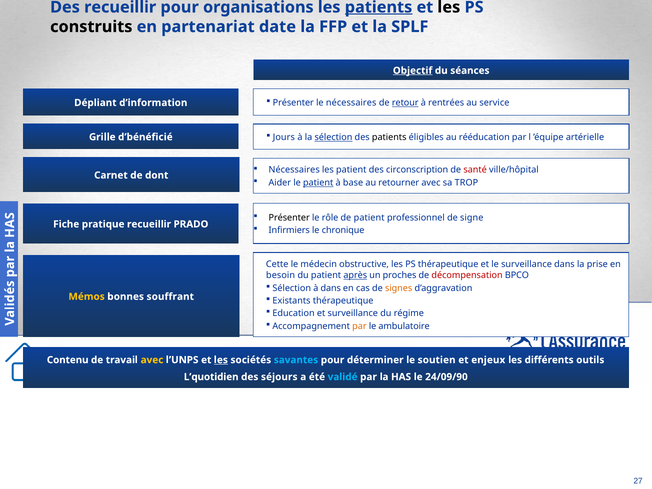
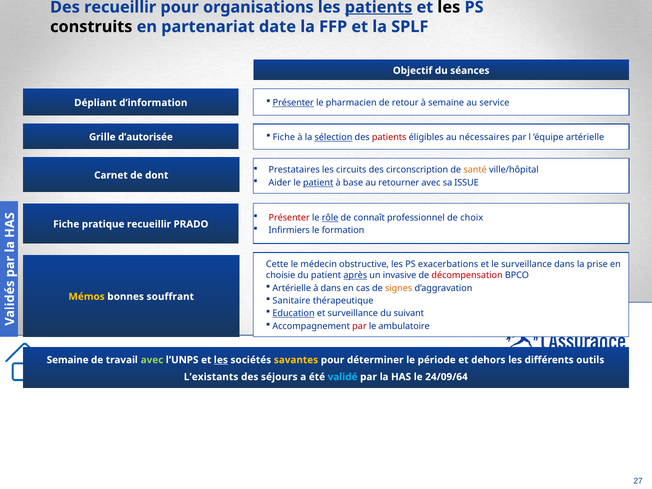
Objectif underline: present -> none (413, 71)
Présenter underline: none -> present (293, 103)
le nécessaires: nécessaires -> pharmacien (351, 103)
retour underline: present -> none (405, 103)
à rentrées: rentrées -> semaine (446, 103)
Jours: Jours -> Fiche (284, 137)
patients colour: black -> red (389, 137)
rééducation: rééducation -> nécessaires (484, 137)
d’bénéficié: d’bénéficié -> d’autorisée (145, 137)
Nécessaires: Nécessaires -> Prestataires (294, 170)
les patient: patient -> circuits (351, 170)
santé colour: red -> orange (475, 170)
TROP: TROP -> ISSUE (467, 183)
Présenter colour: black -> red (289, 218)
rôle underline: none -> present (330, 218)
de patient: patient -> connaît (369, 218)
signe: signe -> choix (472, 218)
chronique: chronique -> formation (343, 230)
PS thérapeutique: thérapeutique -> exacerbations (448, 264)
besoin: besoin -> choisie (281, 275)
proches: proches -> invasive (400, 275)
Sélection: Sélection -> Artérielle (292, 288)
Existants: Existants -> Sanitaire (291, 301)
Education underline: none -> present (294, 313)
régime: régime -> suivant (409, 313)
par colour: orange -> red (359, 326)
Contenu: Contenu -> Semaine (68, 360)
avec colour: yellow -> light green (152, 360)
savantes colour: light blue -> yellow (296, 360)
soutien: soutien -> période (437, 360)
enjeux: enjeux -> dehors (488, 360)
L’quotidien: L’quotidien -> L’existants (211, 377)
24/09/90: 24/09/90 -> 24/09/64 (446, 377)
